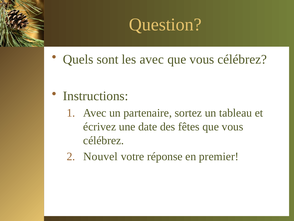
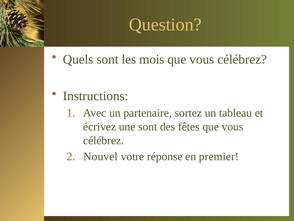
les avec: avec -> mois (152, 59)
une date: date -> sont (148, 126)
